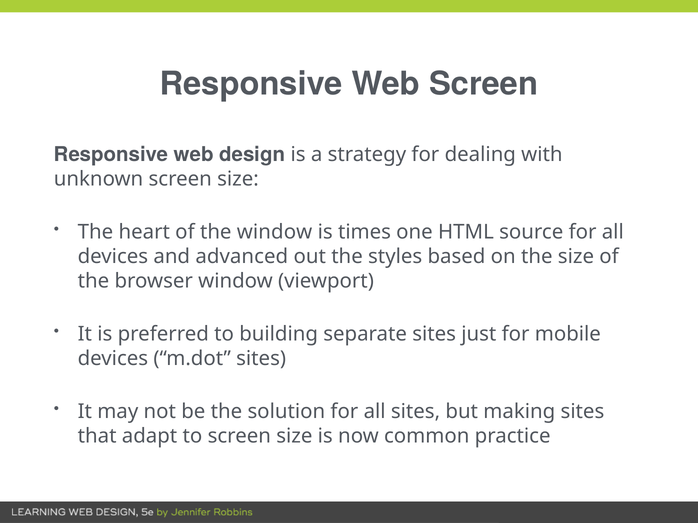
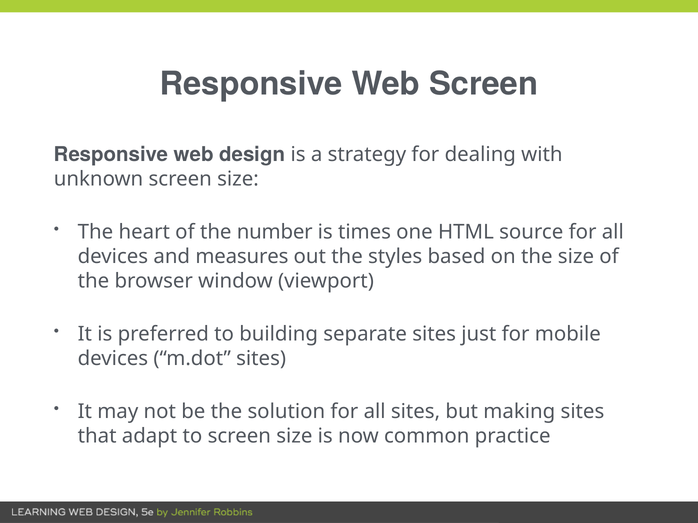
the window: window -> number (275, 232)
advanced: advanced -> measures (242, 257)
